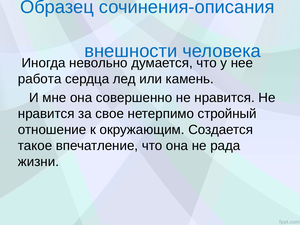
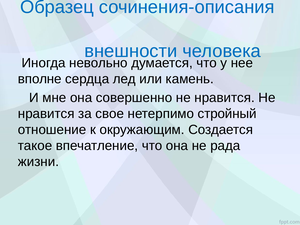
работа: работа -> вполне (40, 79)
